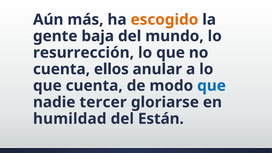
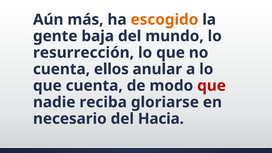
que colour: blue -> red (212, 86)
tercer: tercer -> reciba (103, 102)
humildad: humildad -> necesario (70, 119)
Están: Están -> Hacia (161, 119)
